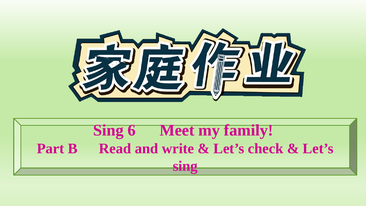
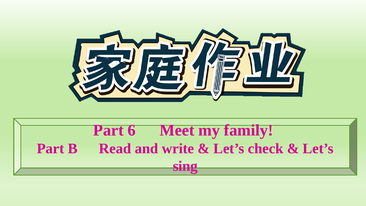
Sing: Sing -> Part (108, 130)
